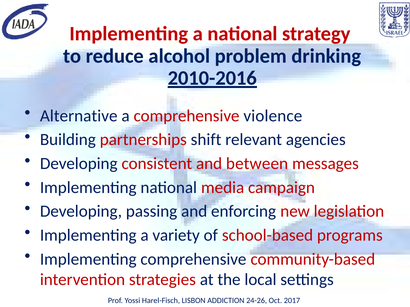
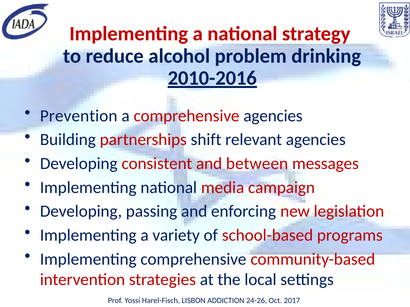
Alternative: Alternative -> Prevention (79, 116)
comprehensive violence: violence -> agencies (273, 116)
